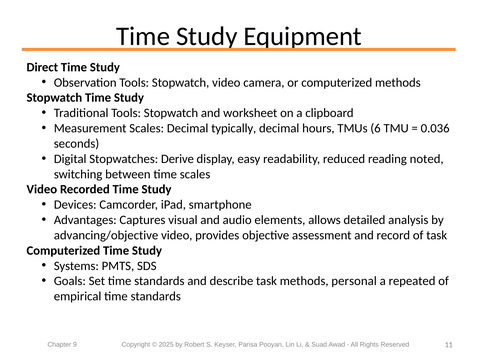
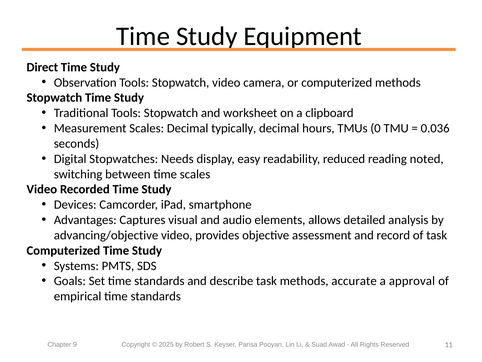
6: 6 -> 0 (376, 128)
Derive: Derive -> Needs (177, 159)
personal: personal -> accurate (354, 281)
repeated: repeated -> approval (412, 281)
